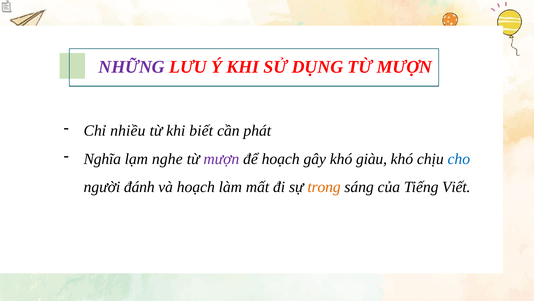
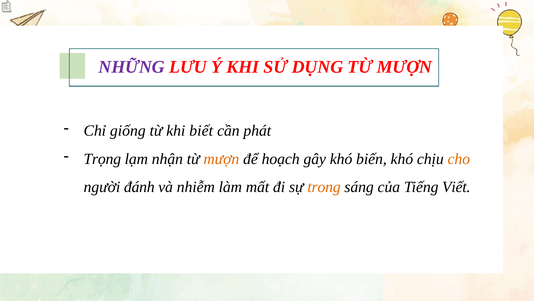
nhiều: nhiều -> giống (128, 131)
Nghĩa: Nghĩa -> Trọng (102, 159)
nghe: nghe -> nhận (167, 159)
mượn colour: purple -> orange (221, 159)
giàu: giàu -> biến (371, 159)
cho colour: blue -> orange (459, 159)
và hoạch: hoạch -> nhiễm (196, 187)
